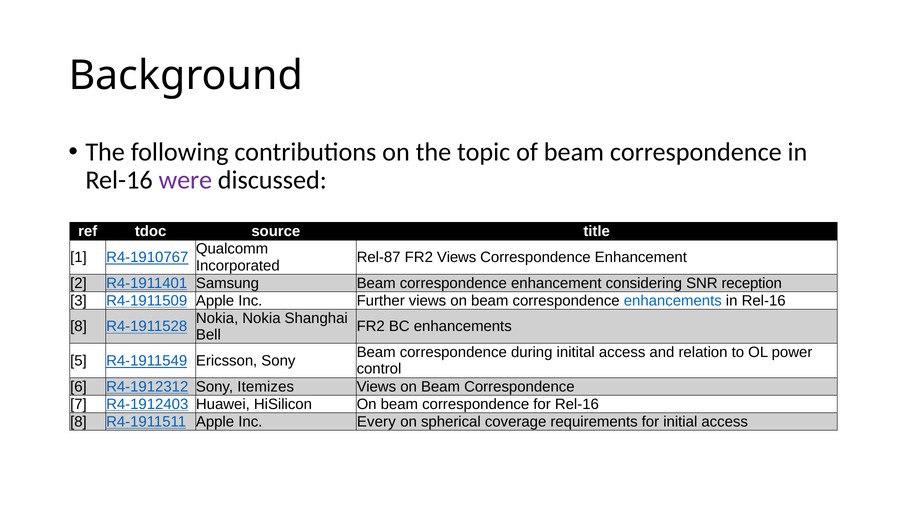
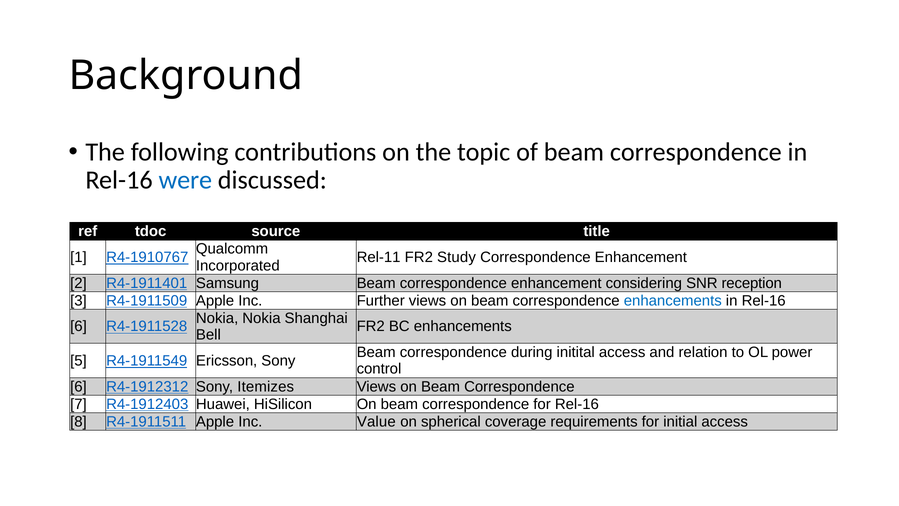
were colour: purple -> blue (185, 180)
Rel-87: Rel-87 -> Rel-11 (379, 257)
FR2 Views: Views -> Study (456, 257)
8: 8 -> 6 (79, 326)
Every: Every -> Value (376, 421)
